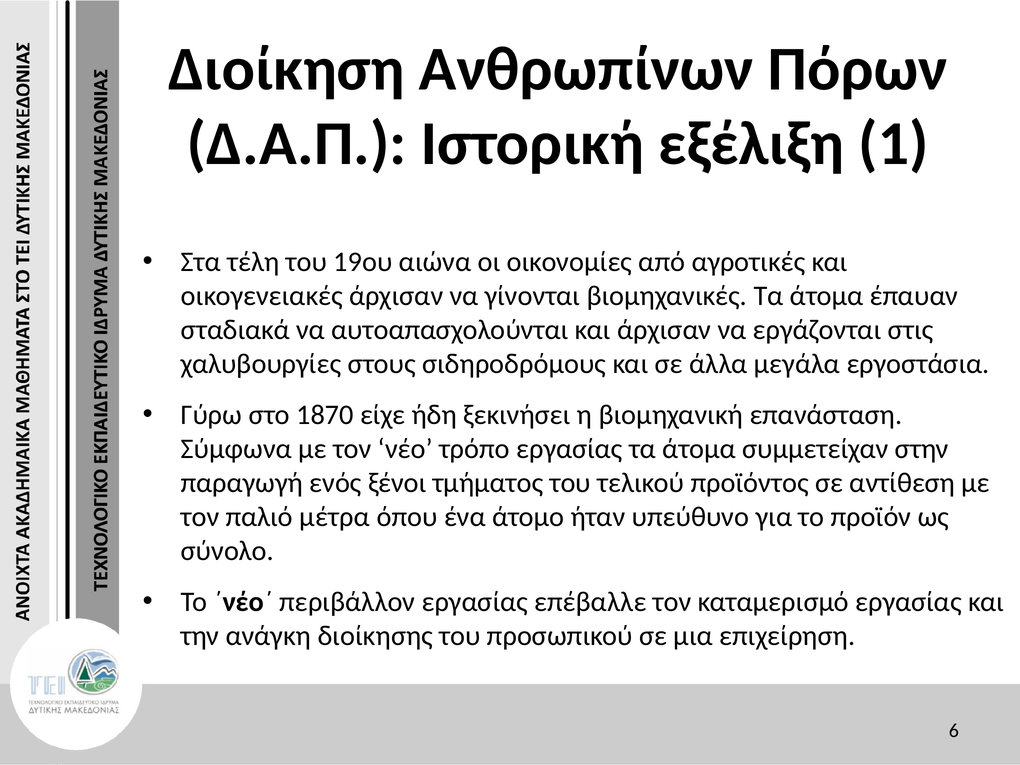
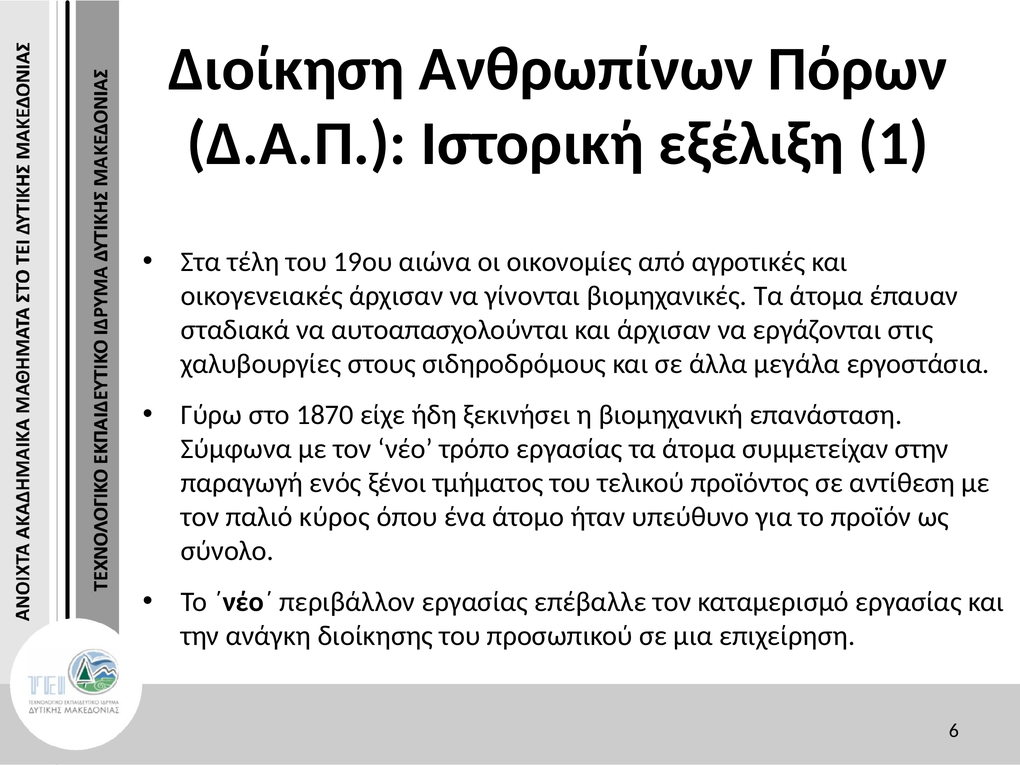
μέτρα: μέτρα -> κύρος (335, 517)
